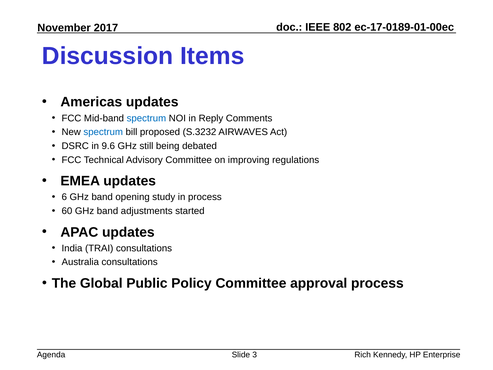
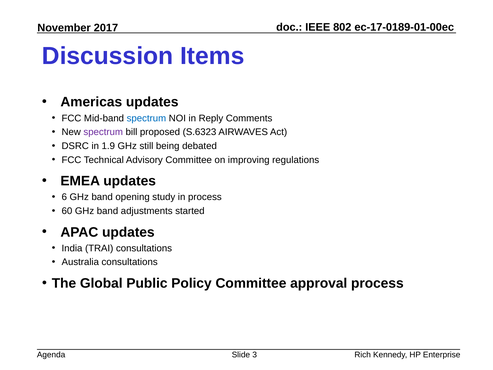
spectrum colour: blue -> purple (103, 132)
S.3232: S.3232 -> S.6323 (200, 132)
9.6: 9.6 -> 1.9 (108, 146)
